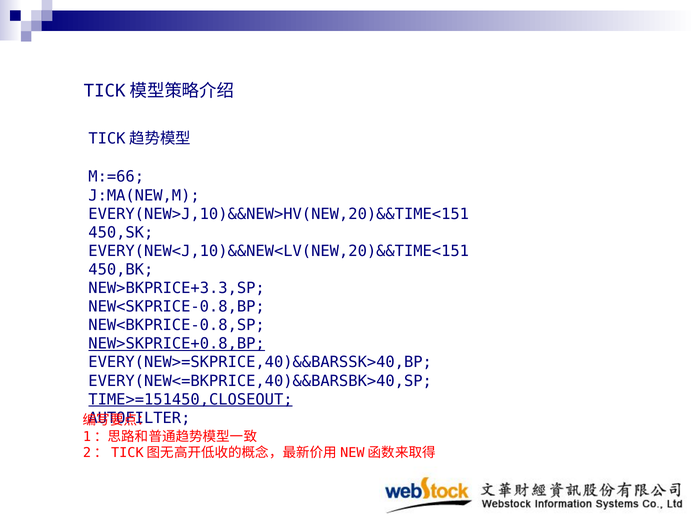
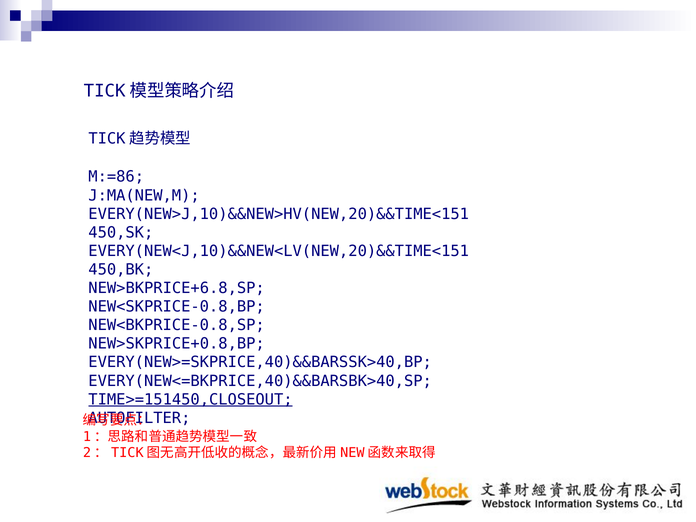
M:=66: M:=66 -> M:=86 (116, 177)
NEW>BKPRICE+3.3,SP: NEW>BKPRICE+3.3,SP -> NEW>BKPRICE+6.8,SP (177, 288)
NEW>SKPRICE+0.8,BP underline: present -> none (177, 344)
